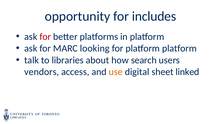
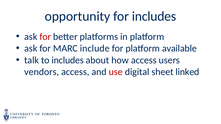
looking: looking -> include (95, 48)
platform platform: platform -> available (179, 48)
to libraries: libraries -> includes (68, 60)
how search: search -> access (144, 60)
use colour: orange -> red (116, 72)
